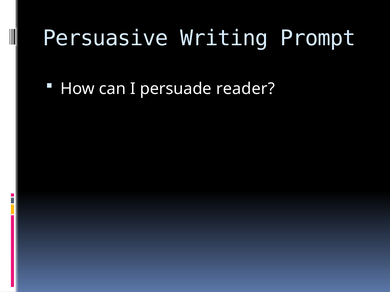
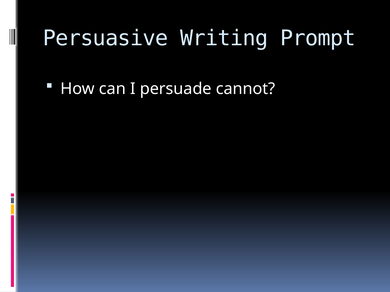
reader: reader -> cannot (246, 89)
